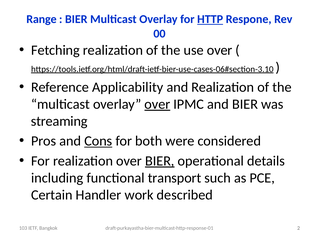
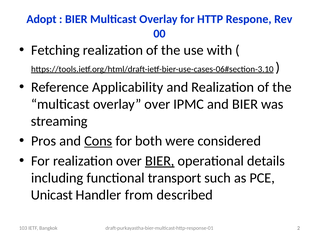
Range: Range -> Adopt (41, 19)
HTTP underline: present -> none (210, 19)
use over: over -> with (220, 50)
over underline: present -> none (157, 104)
Certain: Certain -> Unicast (52, 195)
work: work -> from (139, 195)
